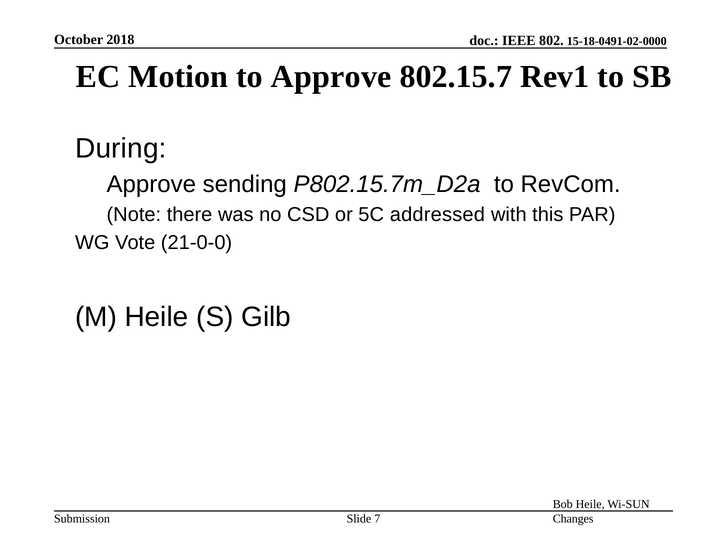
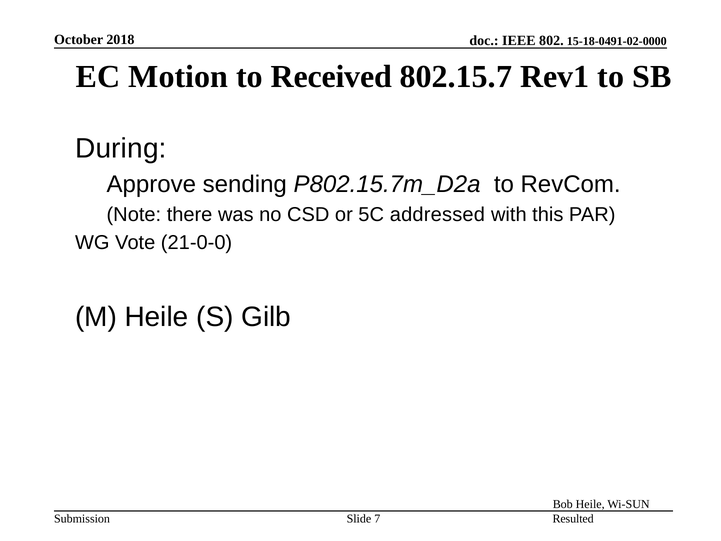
to Approve: Approve -> Received (331, 77)
Changes: Changes -> Resulted (573, 519)
